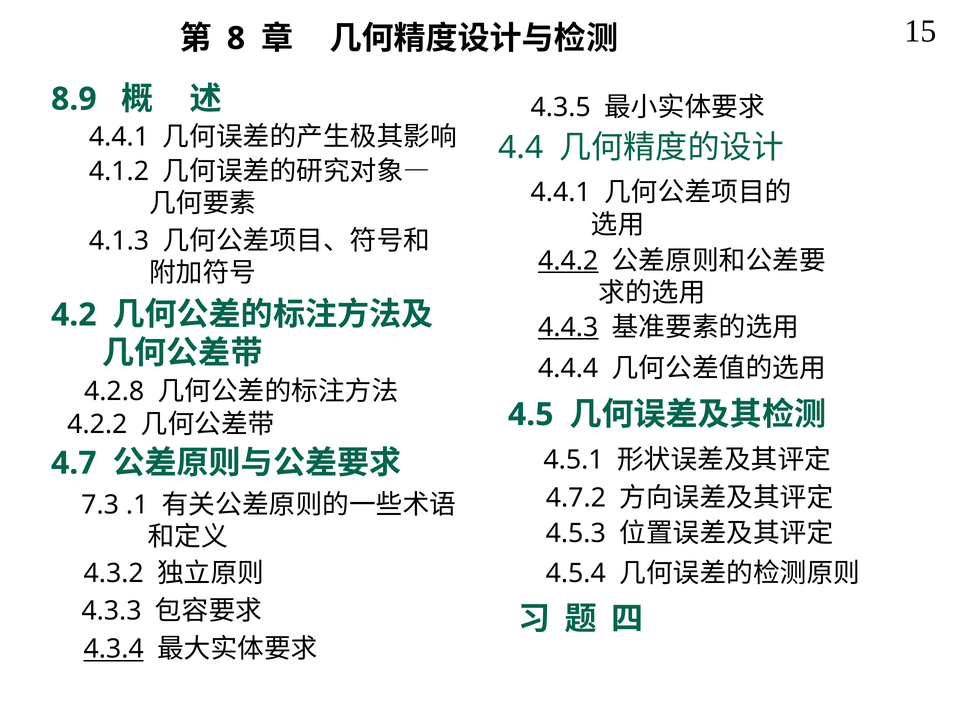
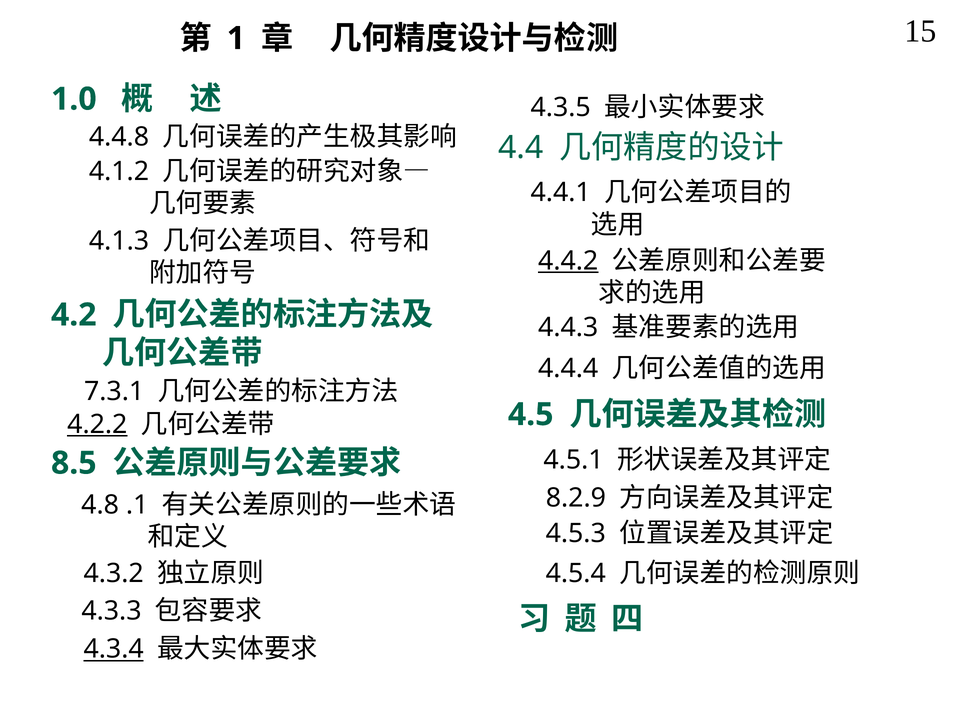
8: 8 -> 1 (236, 38)
8.9: 8.9 -> 1.0 (74, 99)
4.4.1: 4.4.1 -> 4.4.8 (119, 137)
4.4.3 underline: present -> none (568, 327)
4.2.8: 4.2.8 -> 7.3.1 (114, 391)
4.2.2 underline: none -> present (97, 424)
4.7: 4.7 -> 8.5 (74, 463)
4.7.2: 4.7.2 -> 8.2.9 (576, 497)
7.3: 7.3 -> 4.8 (100, 505)
